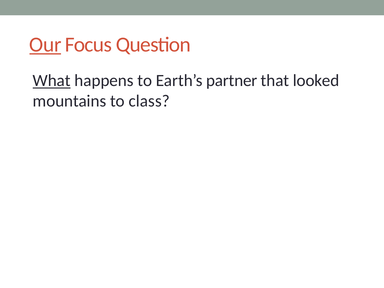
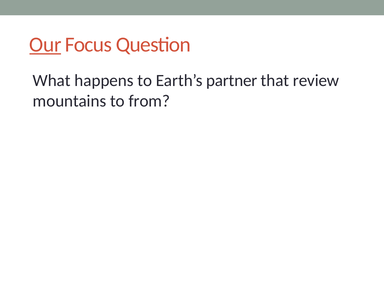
What underline: present -> none (52, 81)
looked: looked -> review (316, 81)
class: class -> from (149, 101)
